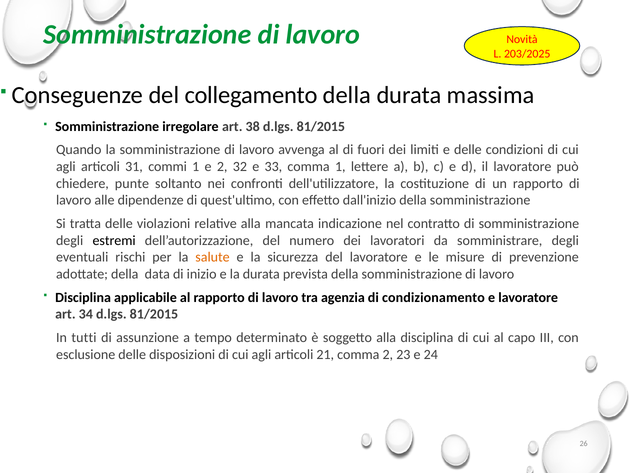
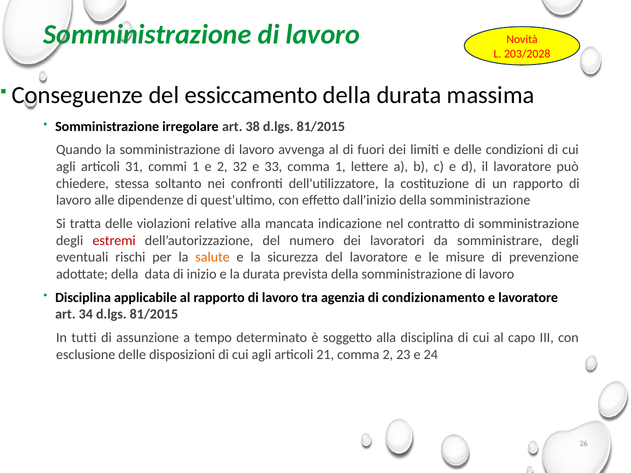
203/2025: 203/2025 -> 203/2028 (527, 54)
collegamento: collegamento -> essiccamento (251, 95)
punte: punte -> stessa (132, 184)
estremi colour: black -> red (114, 241)
